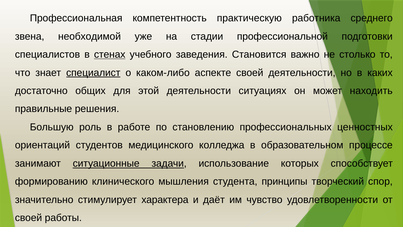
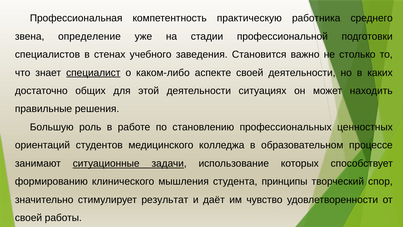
необходимой: необходимой -> определение (89, 36)
стенах underline: present -> none (110, 54)
характера: характера -> результат (165, 200)
